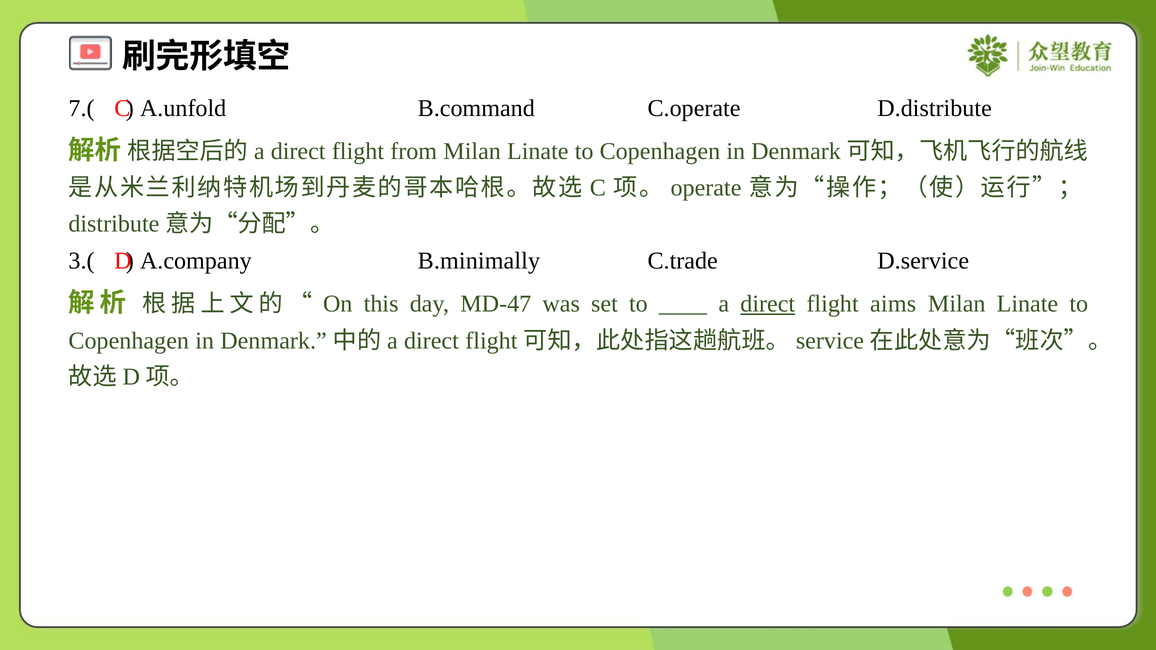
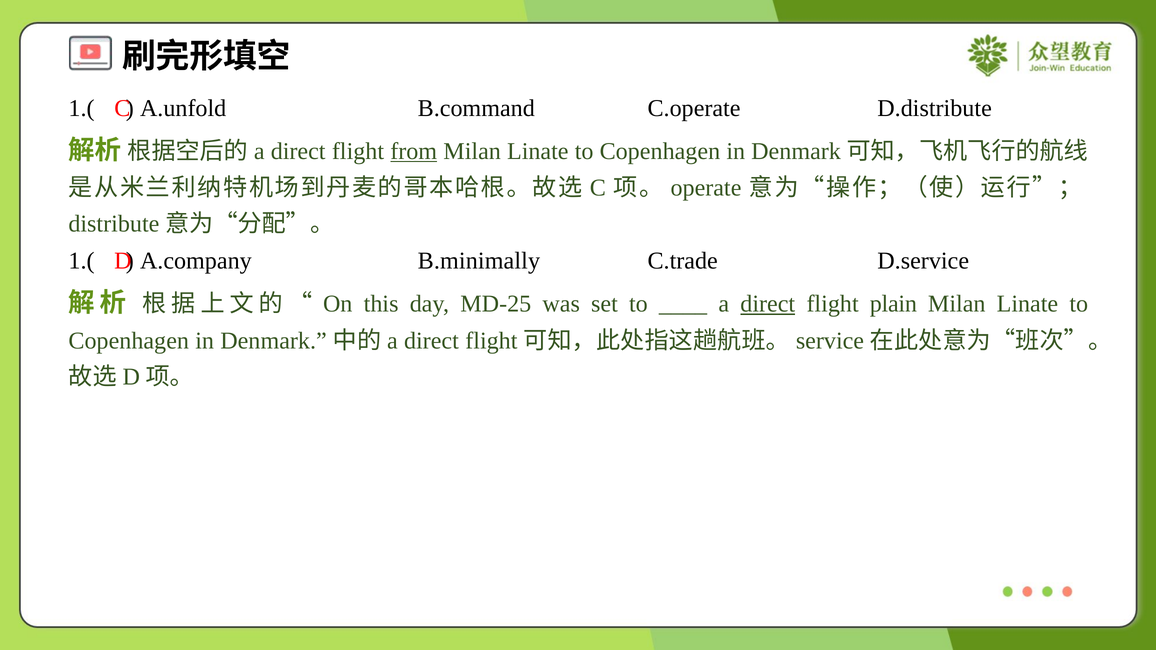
7.(: 7.( -> 1.( (82, 108)
from underline: none -> present (414, 151)
3.(: 3.( -> 1.( (82, 261)
MD-47: MD-47 -> MD-25 (496, 304)
aims: aims -> plain (893, 304)
